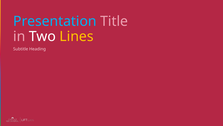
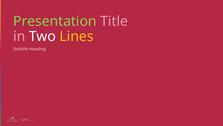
Presentation colour: light blue -> light green (55, 21)
